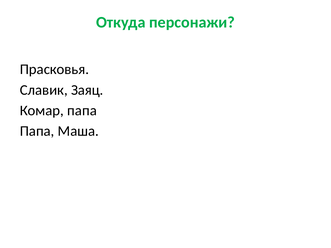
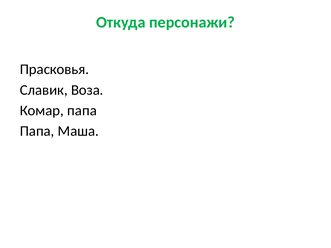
Заяц: Заяц -> Воза (87, 90)
